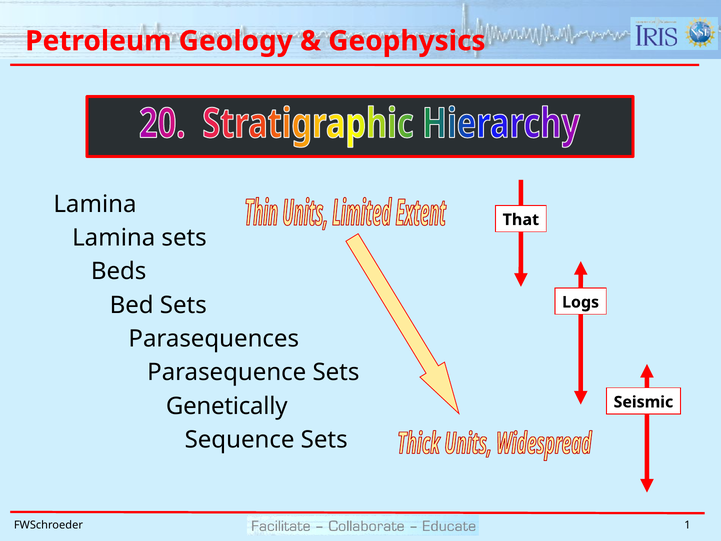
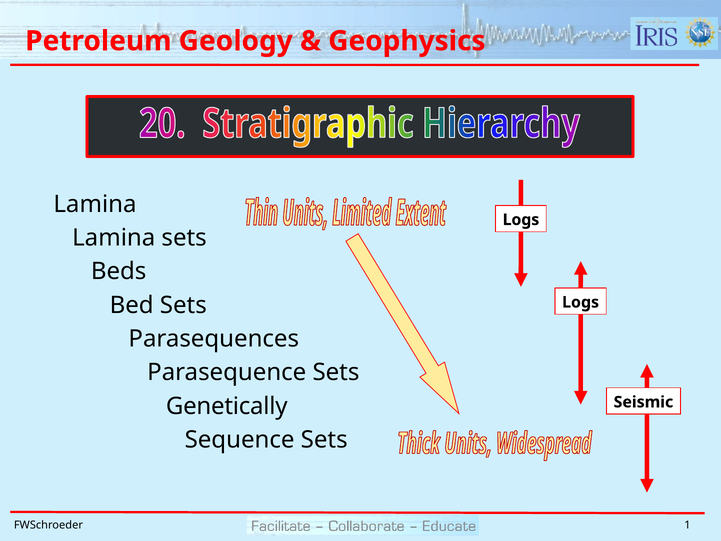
That: That -> Logs (521, 220)
